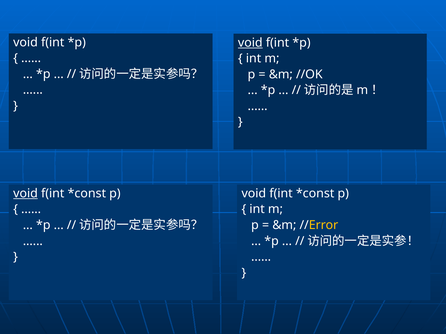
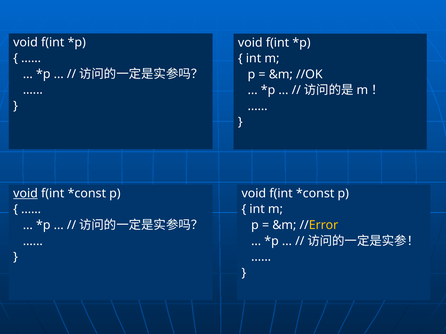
void underline: present -> none (250, 43)
